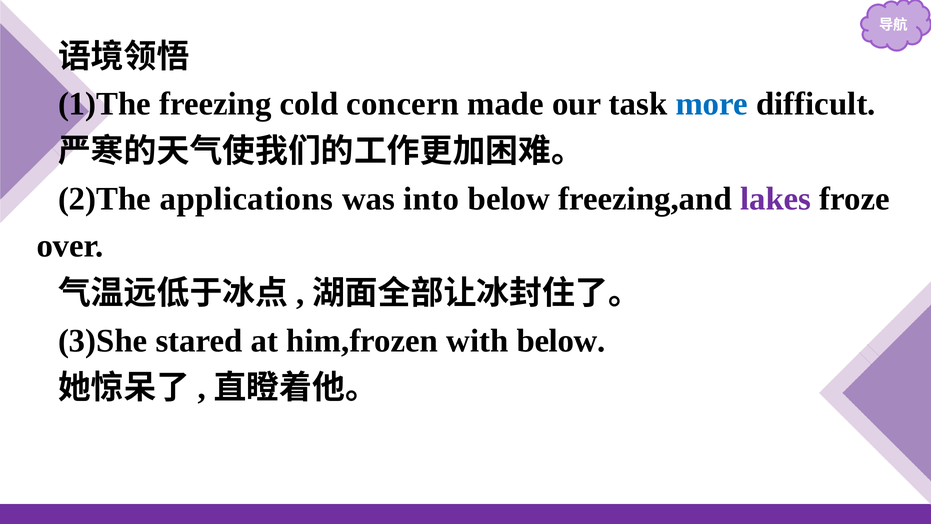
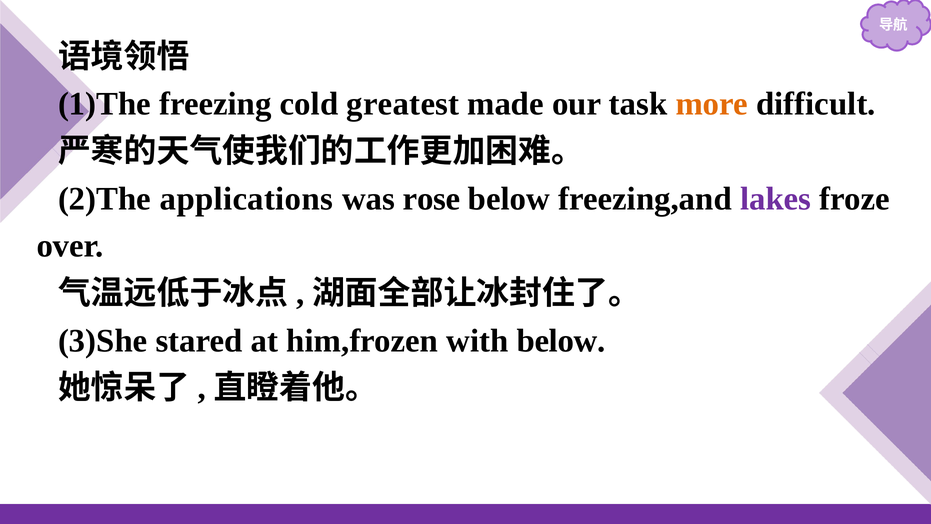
concern: concern -> greatest (403, 104)
more colour: blue -> orange (712, 104)
into: into -> rose (432, 199)
